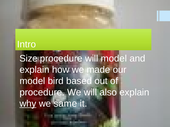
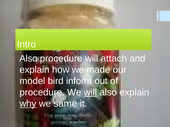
Size: Size -> Also (29, 59)
will model: model -> attach (114, 59)
based: based -> inform (79, 81)
will underline: none -> present (90, 93)
